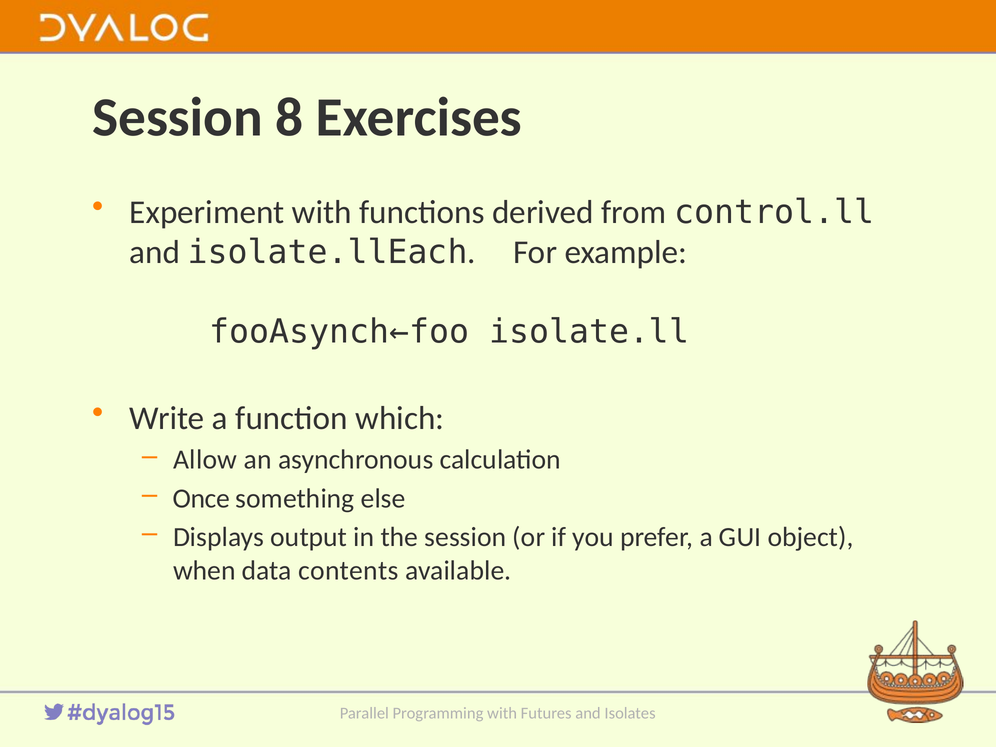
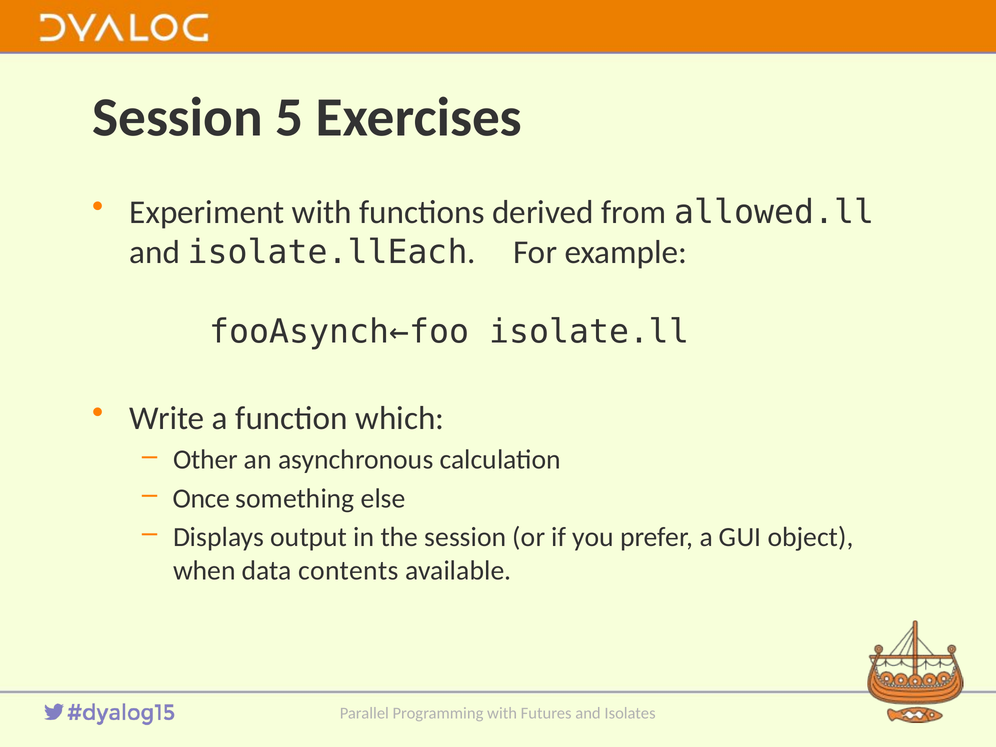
8: 8 -> 5 (289, 117)
control.ll: control.ll -> allowed.ll (774, 212)
Allow: Allow -> Other (205, 460)
